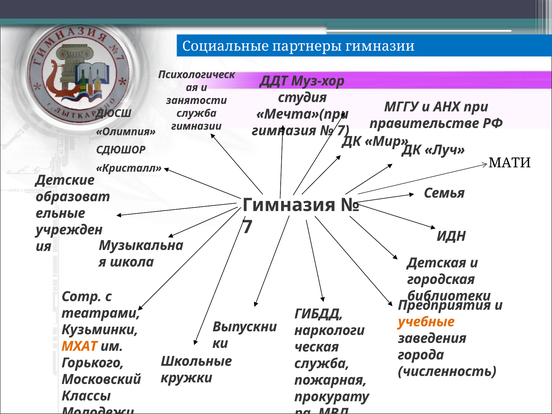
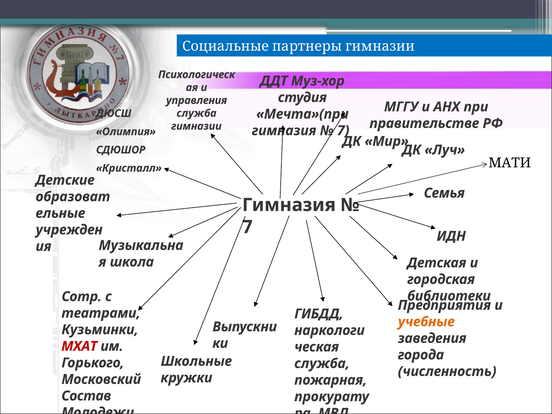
занятости: занятости -> управления (197, 100)
МХАТ colour: orange -> red (79, 346)
Классы: Классы -> Состав (86, 396)
